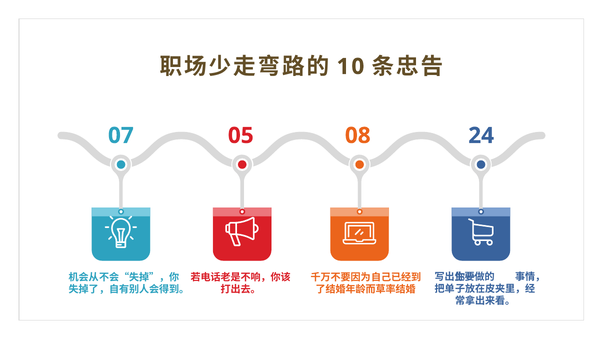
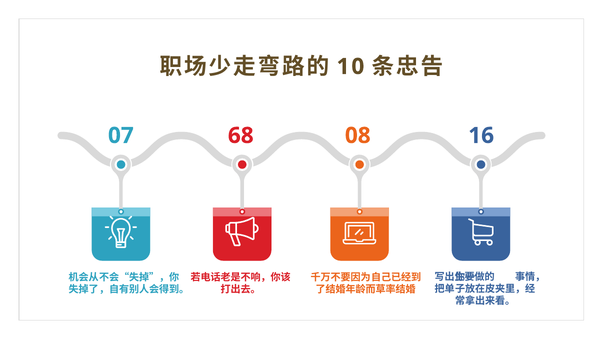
05: 05 -> 68 (241, 136)
24: 24 -> 16 (481, 136)
